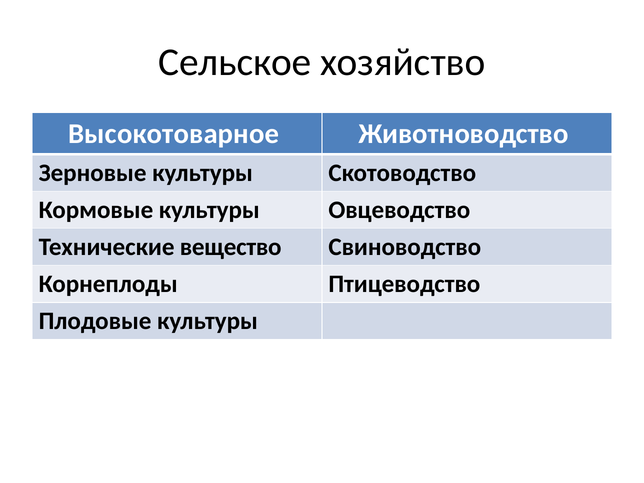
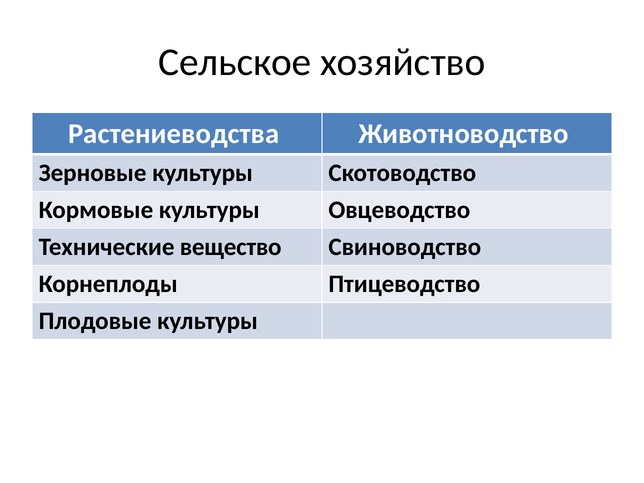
Высокотоварное: Высокотоварное -> Растениеводства (174, 134)
